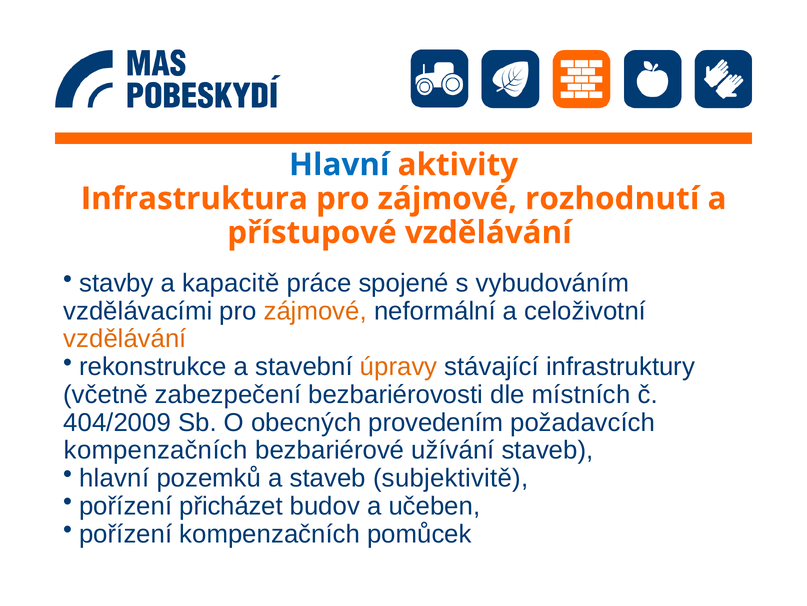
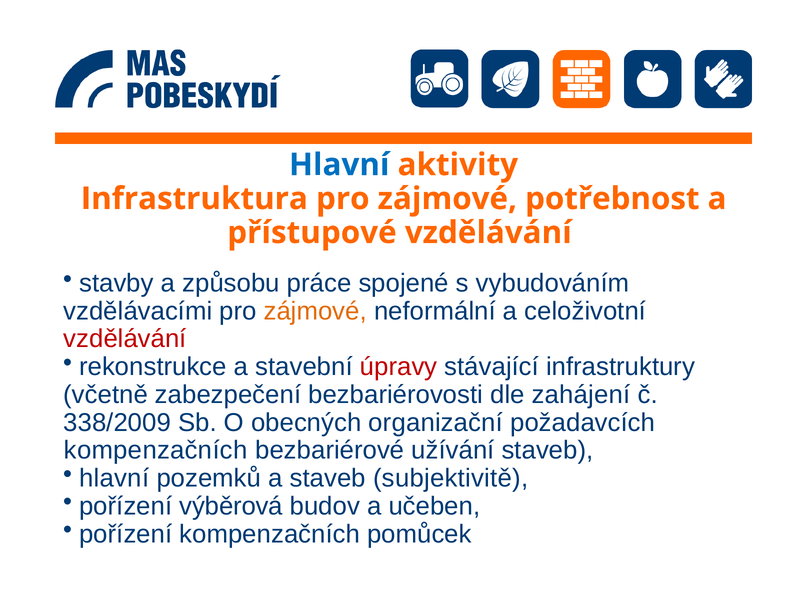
rozhodnutí: rozhodnutí -> potřebnost (612, 198)
kapacitě: kapacitě -> způsobu (231, 283)
vzdělávání colour: orange -> red (125, 339)
úpravy colour: orange -> red (399, 366)
místních: místních -> zahájení (581, 394)
404/2009: 404/2009 -> 338/2009 (117, 422)
provedením: provedením -> organizační (436, 422)
přicházet: přicházet -> výběrová (231, 506)
